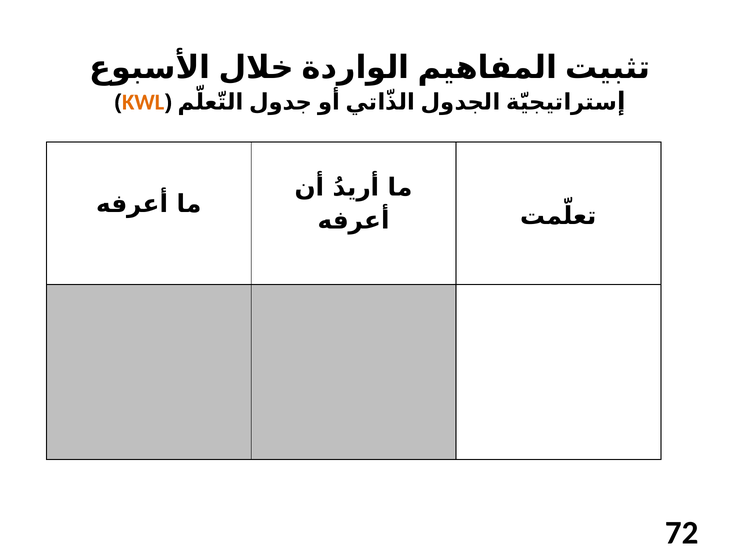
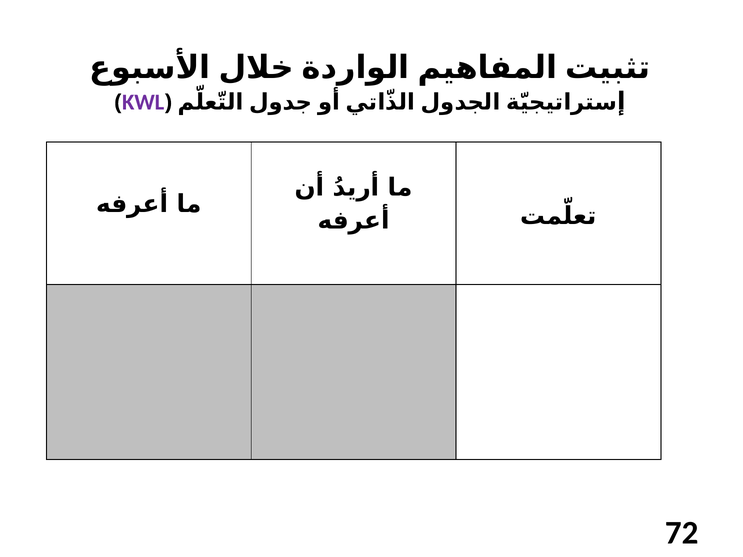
KWL colour: orange -> purple (143, 102)
